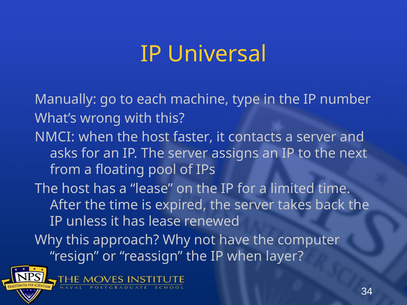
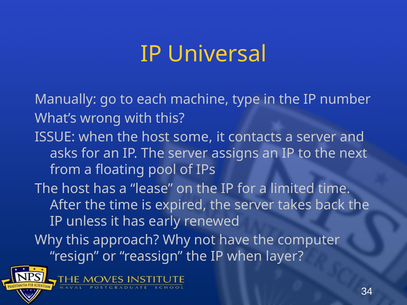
NMCI: NMCI -> ISSUE (55, 137)
faster: faster -> some (193, 137)
has lease: lease -> early (164, 221)
